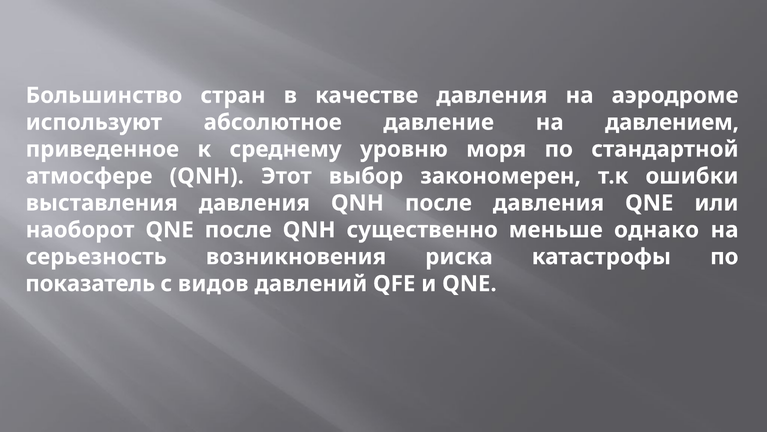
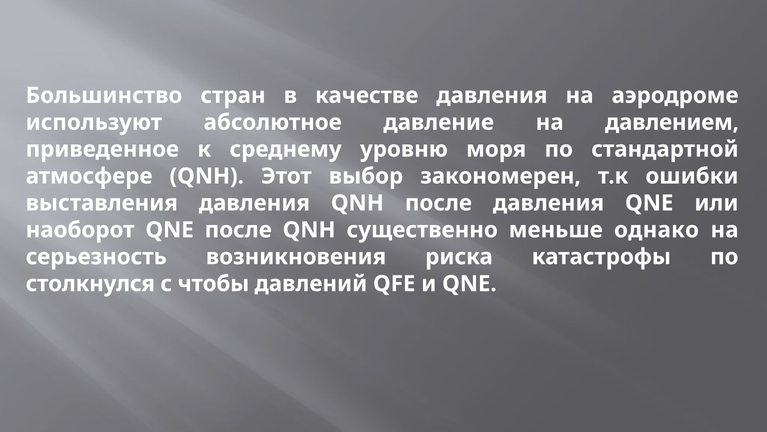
показатель: показатель -> столкнулся (90, 283)
видов: видов -> чтобы (213, 283)
